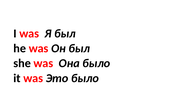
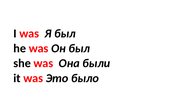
Она было: было -> были (96, 63)
